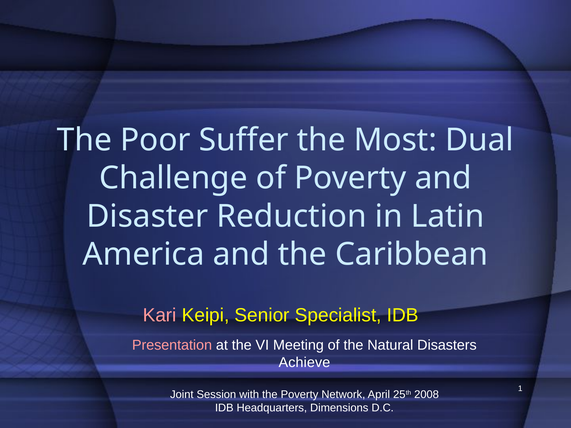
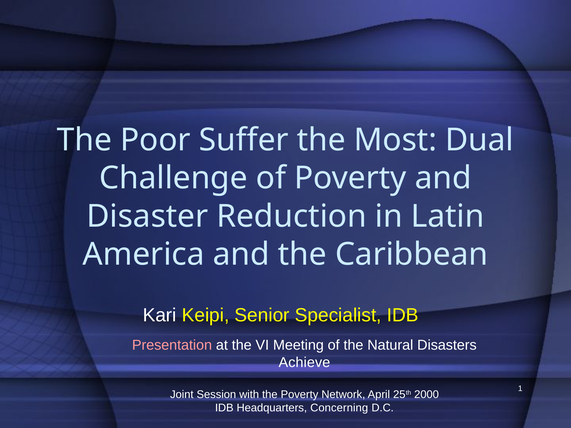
Kari colour: pink -> white (160, 315)
2008: 2008 -> 2000 (427, 395)
Dimensions: Dimensions -> Concerning (339, 408)
